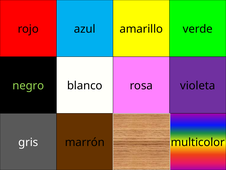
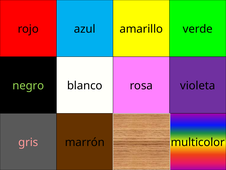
gris colour: white -> pink (28, 142)
